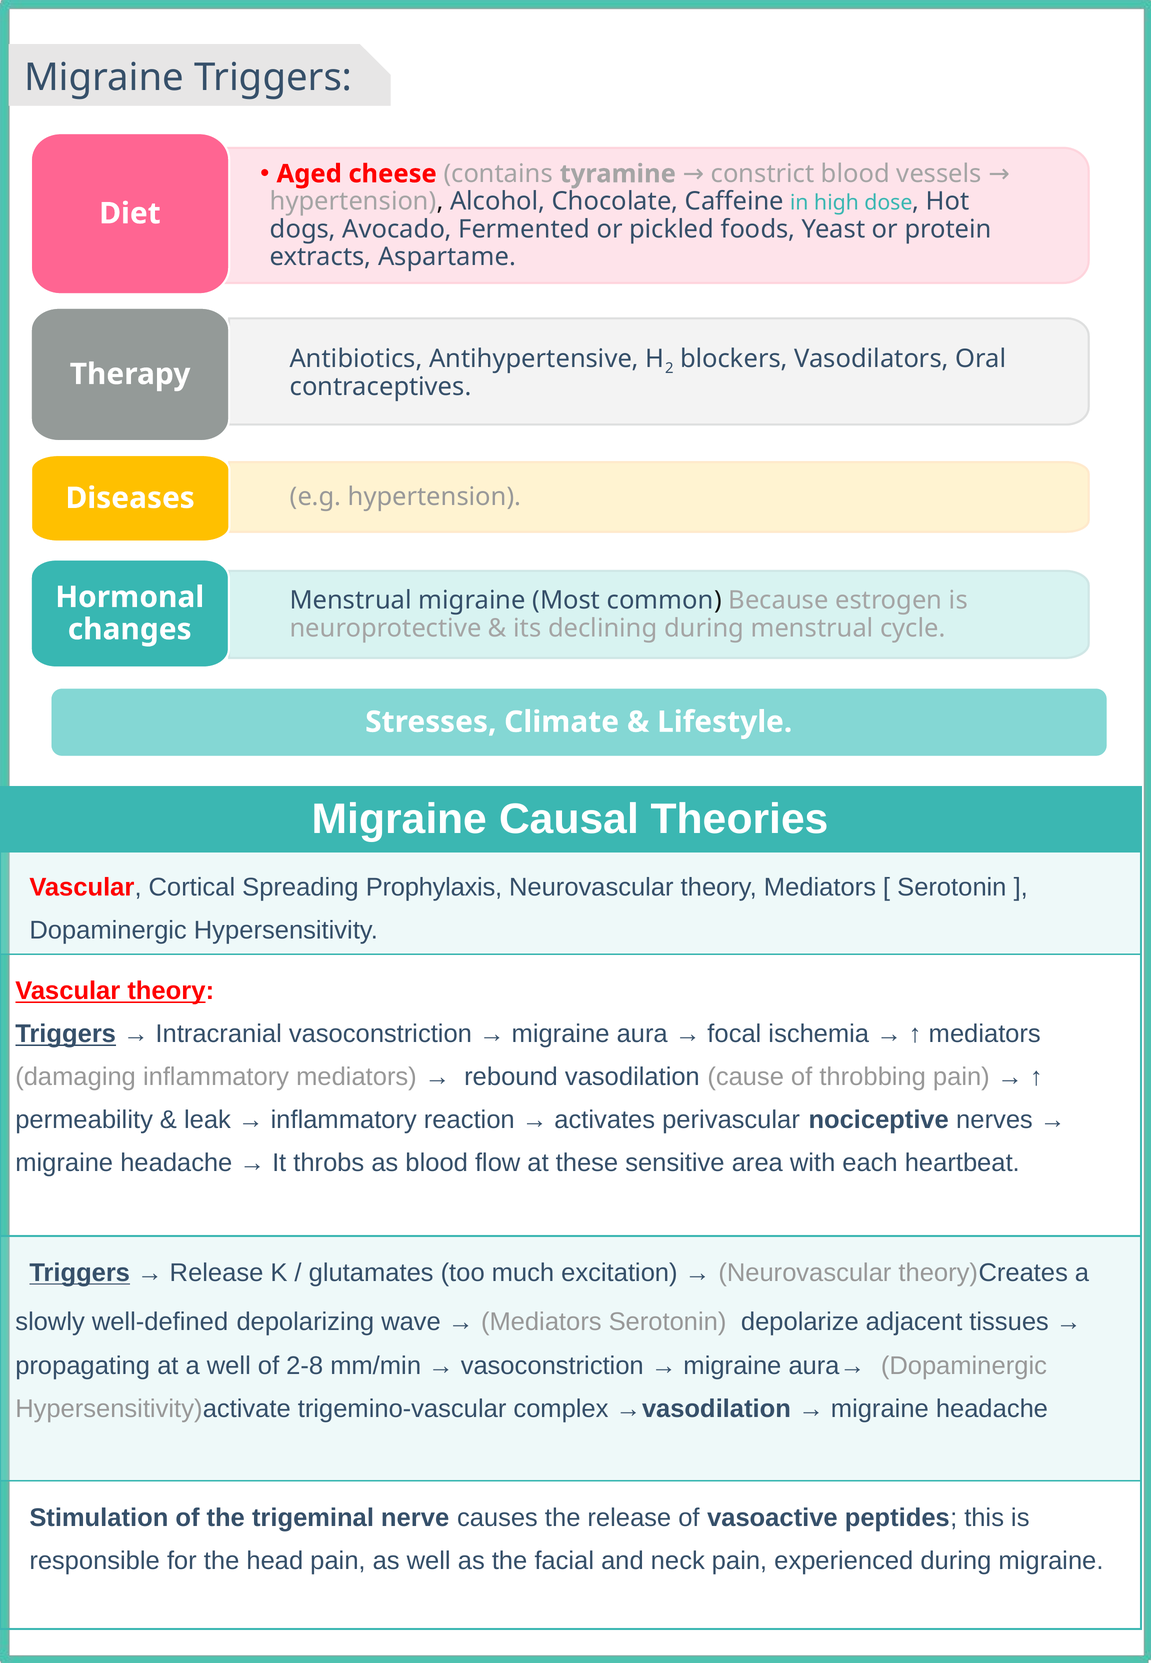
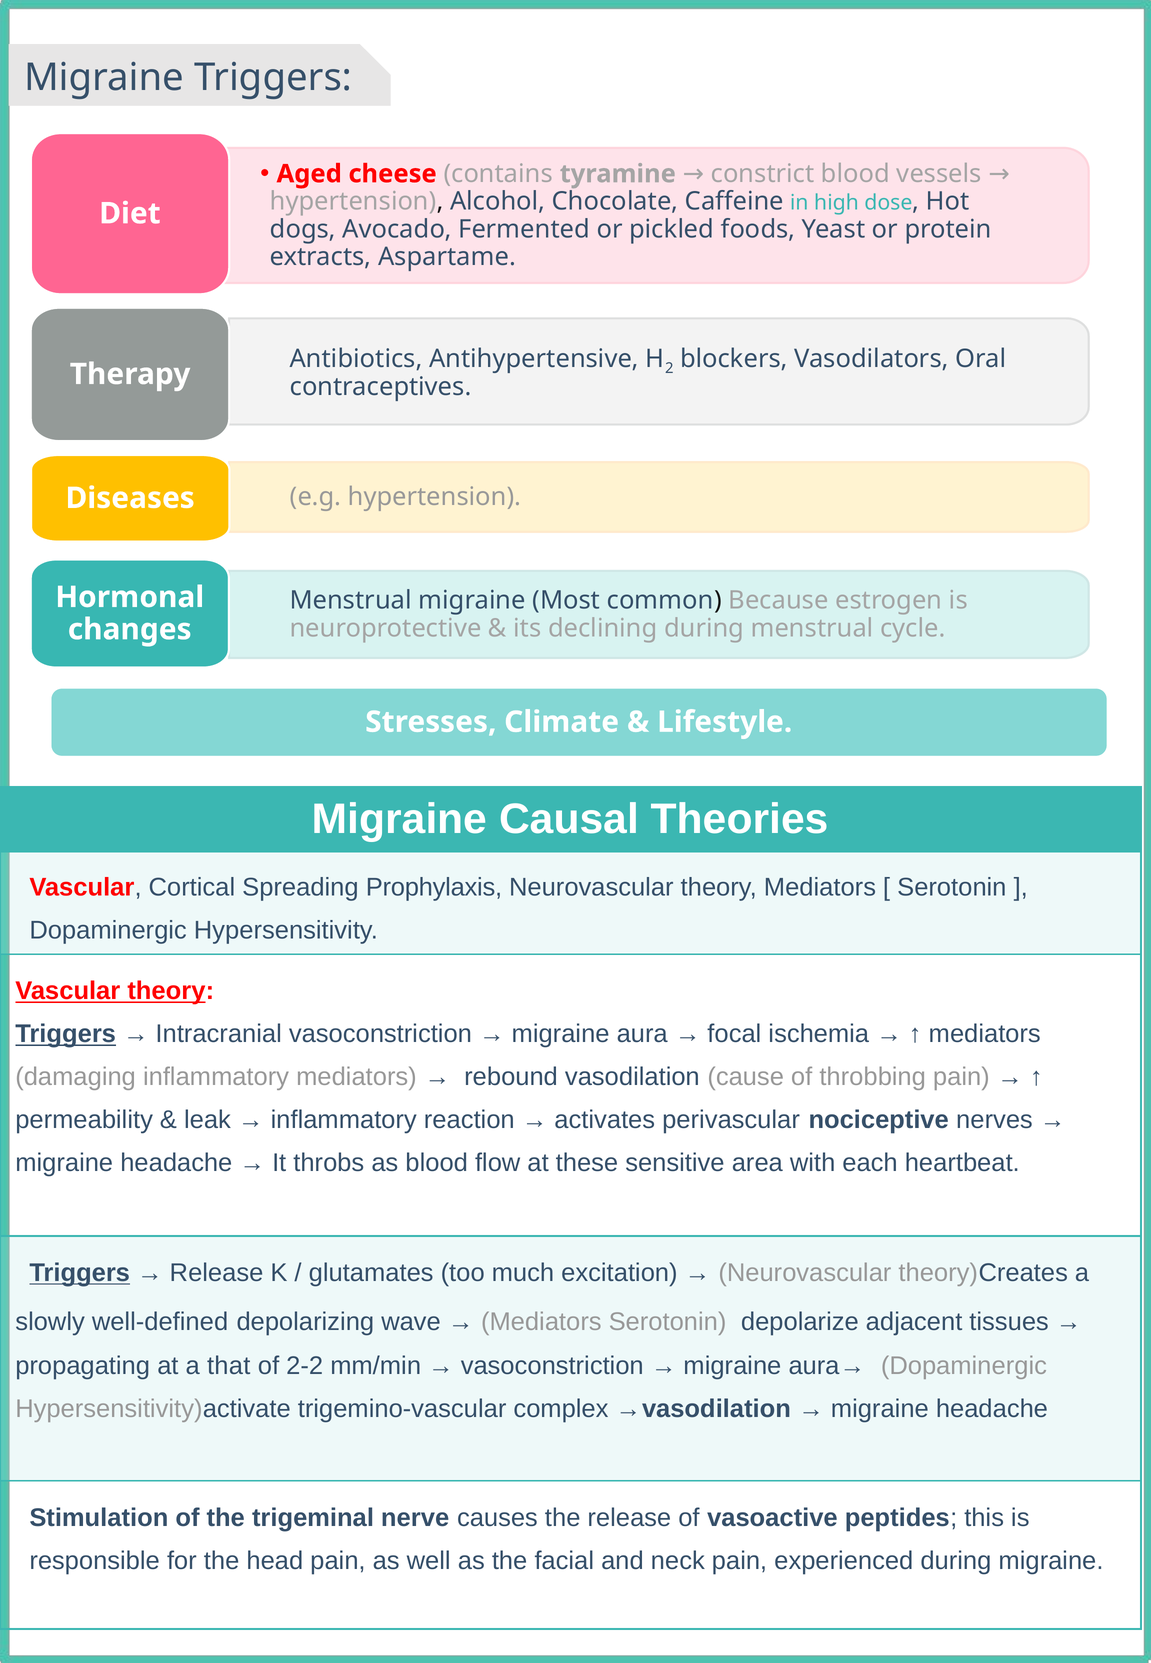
a well: well -> that (229, 1366)
2-8: 2-8 -> 2-2 (305, 1366)
